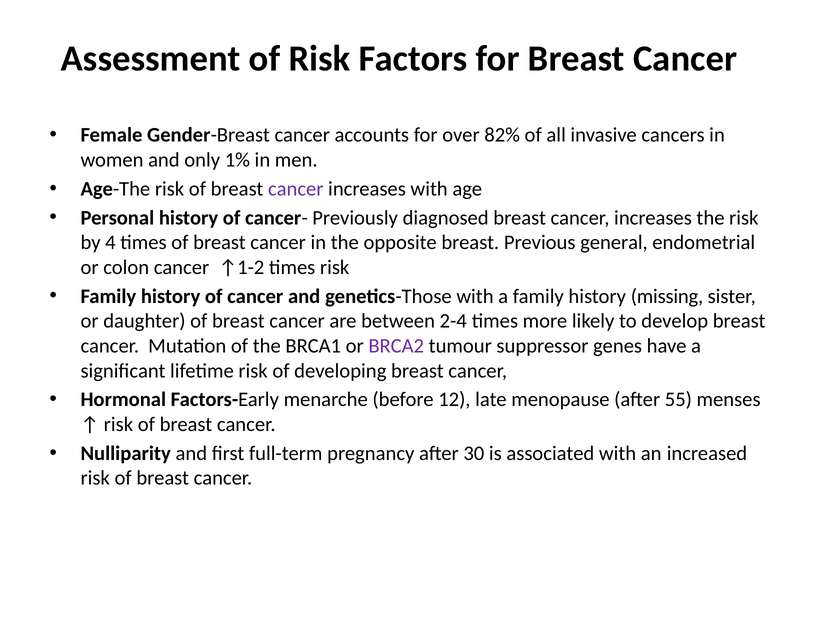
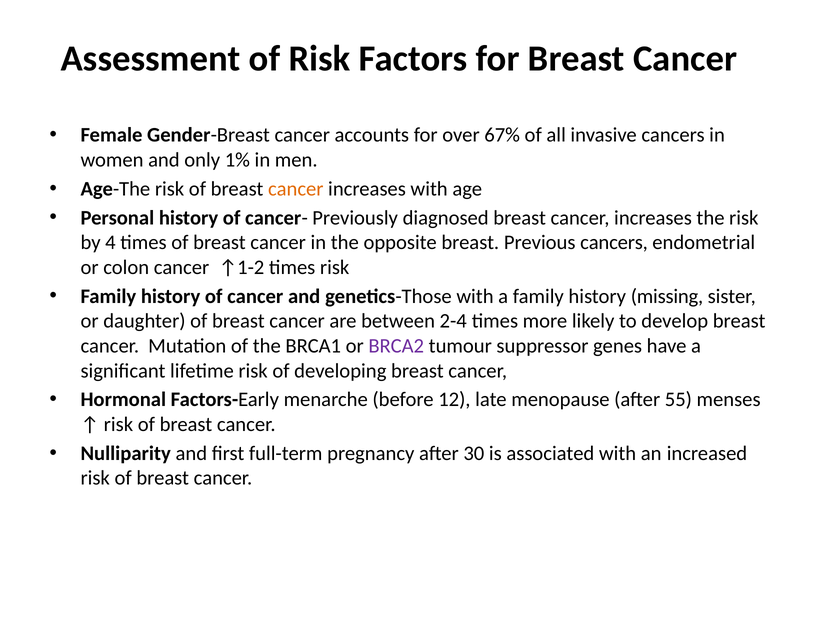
82%: 82% -> 67% (502, 135)
cancer colour: purple -> orange (296, 189)
Previous general: general -> cancers (614, 242)
